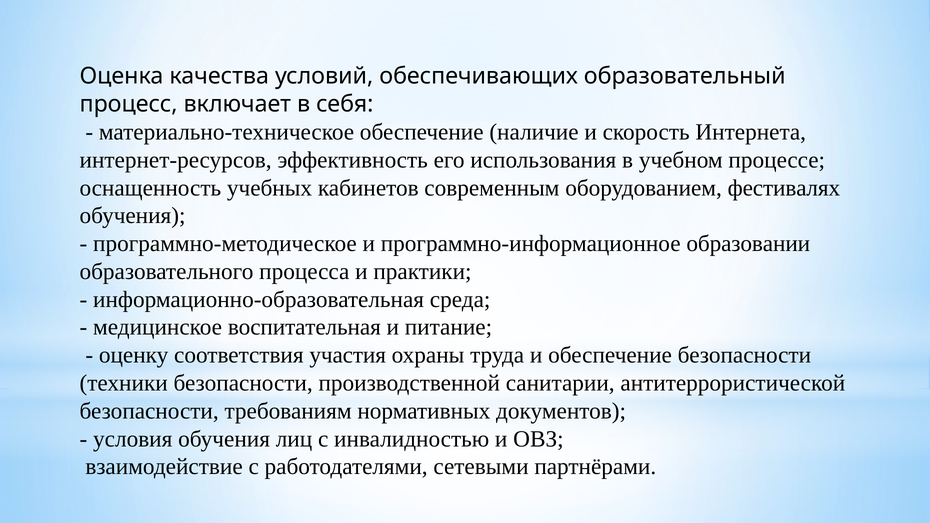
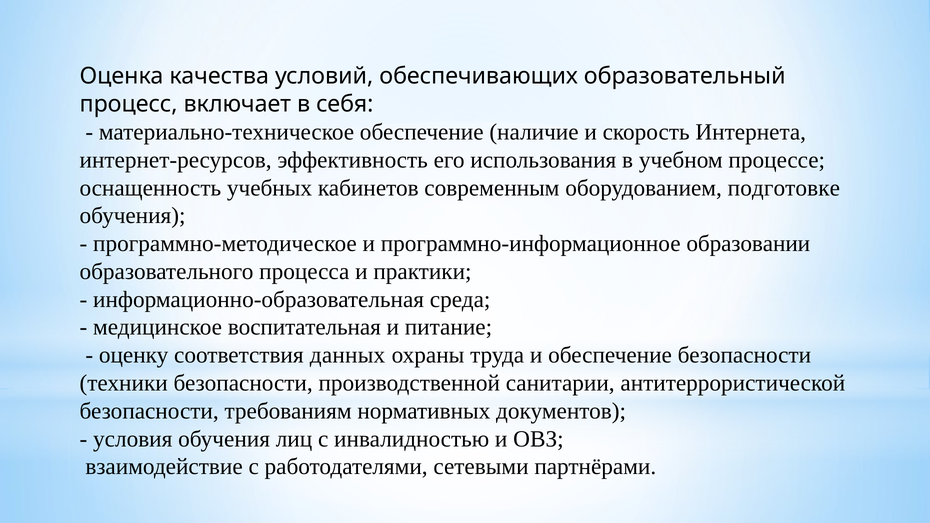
фестивалях: фестивалях -> подготовке (784, 188)
участия: участия -> данных (348, 355)
